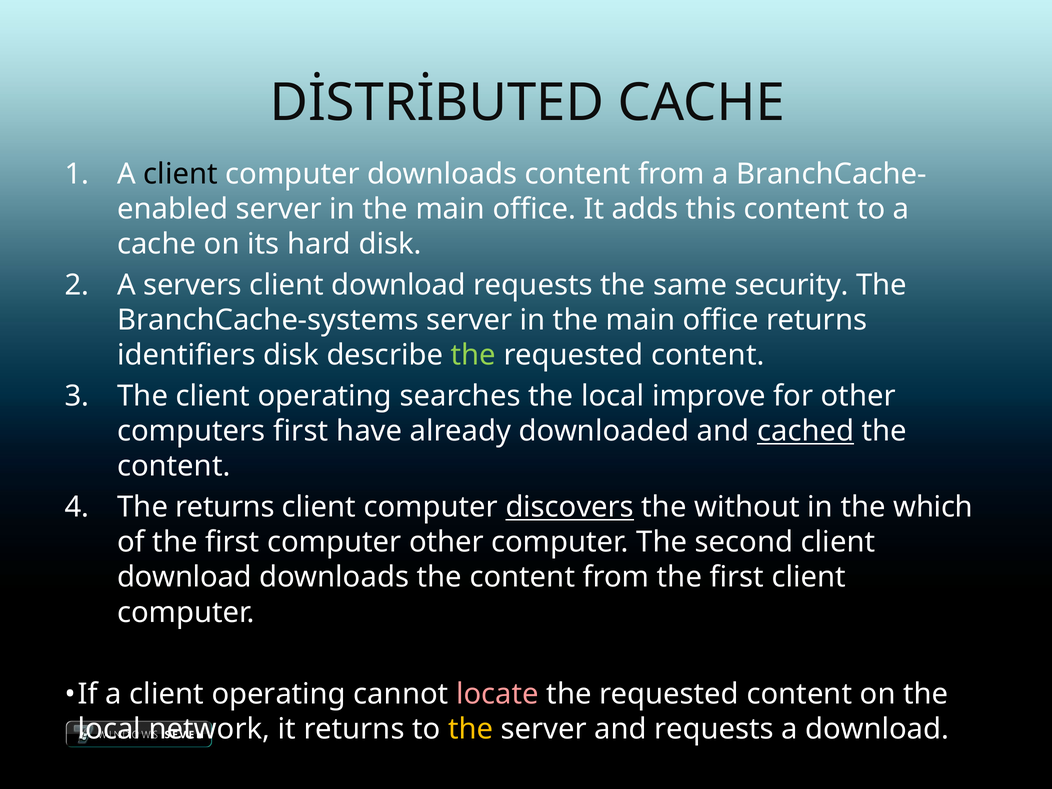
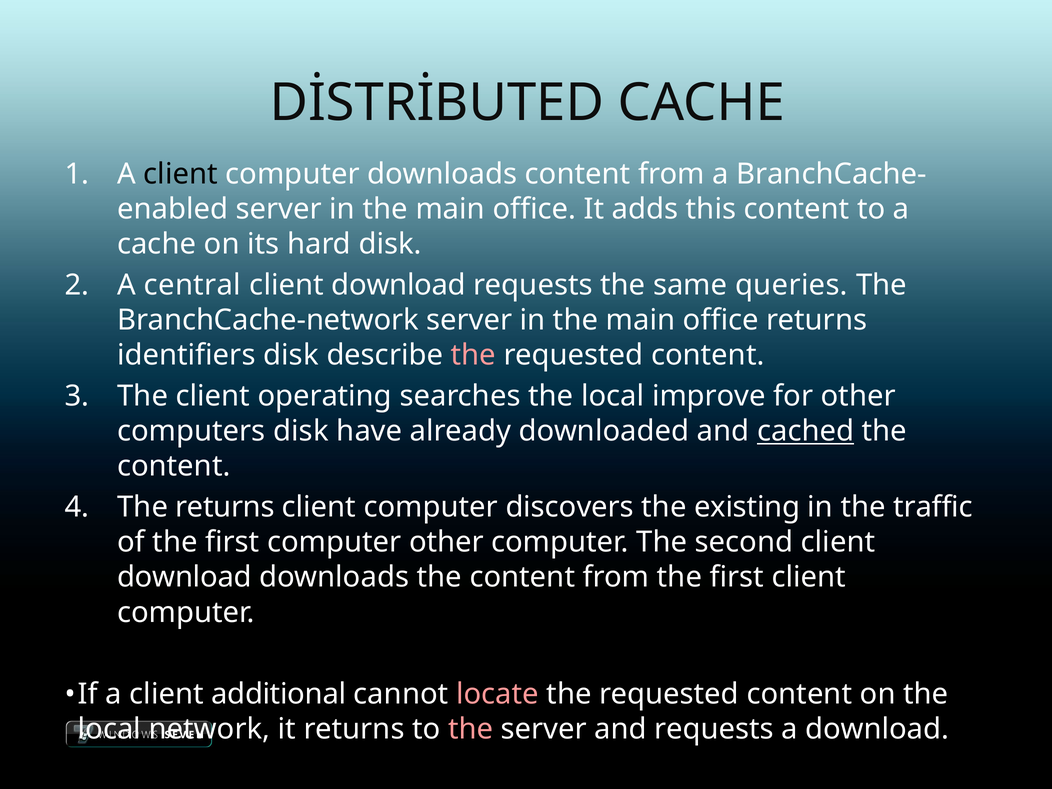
servers: servers -> central (192, 285)
security: security -> queries (791, 285)
BranchCache-systems: BranchCache-systems -> BranchCache-network (268, 320)
the colour: light green -> pink (473, 355)
computers first: first -> disk (301, 431)
discovers underline: present -> none (570, 507)
without: without -> existing (747, 507)
which: which -> traffic (933, 507)
a client operating: operating -> additional (279, 694)
the colour: yellow -> pink (471, 729)
